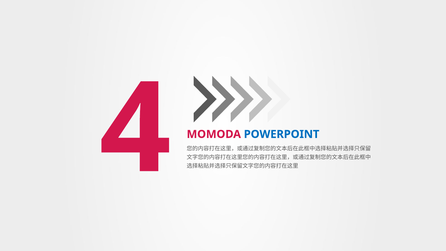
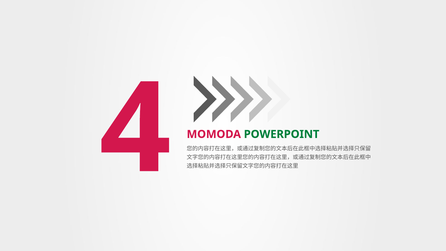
POWERPOINT colour: blue -> green (282, 134)
